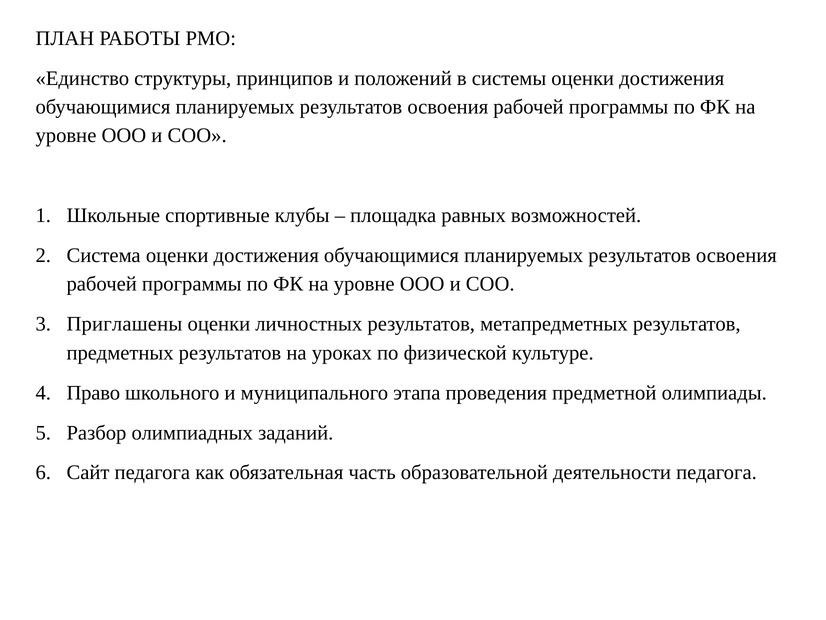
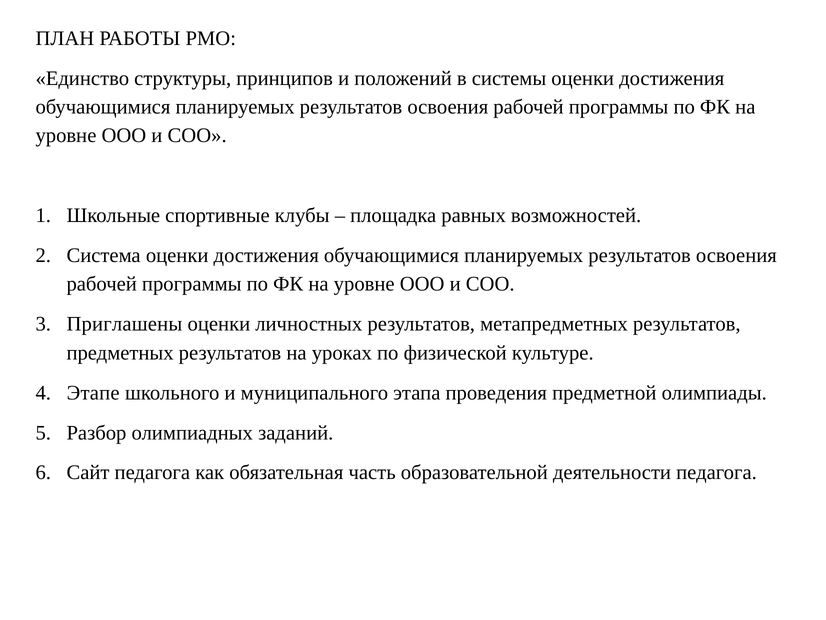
Право: Право -> Этапе (93, 392)
